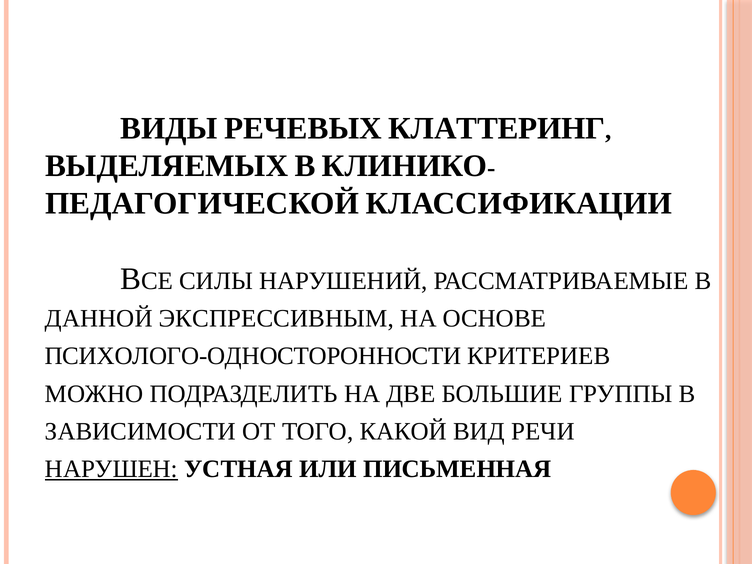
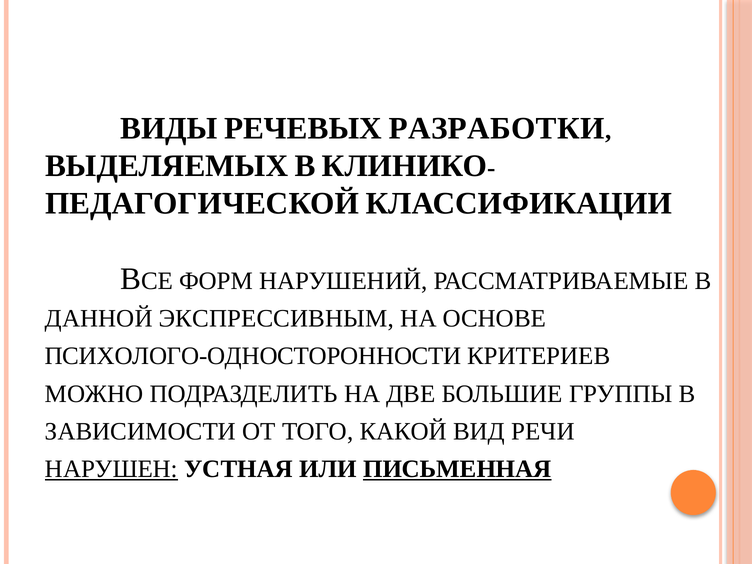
КЛАТТЕРИНГ: КЛАТТЕРИНГ -> РАЗРАБОТКИ (497, 128)
СИЛЫ: СИЛЫ -> ФОРМ (216, 281)
ПИСЬМЕННАЯ underline: none -> present (457, 469)
